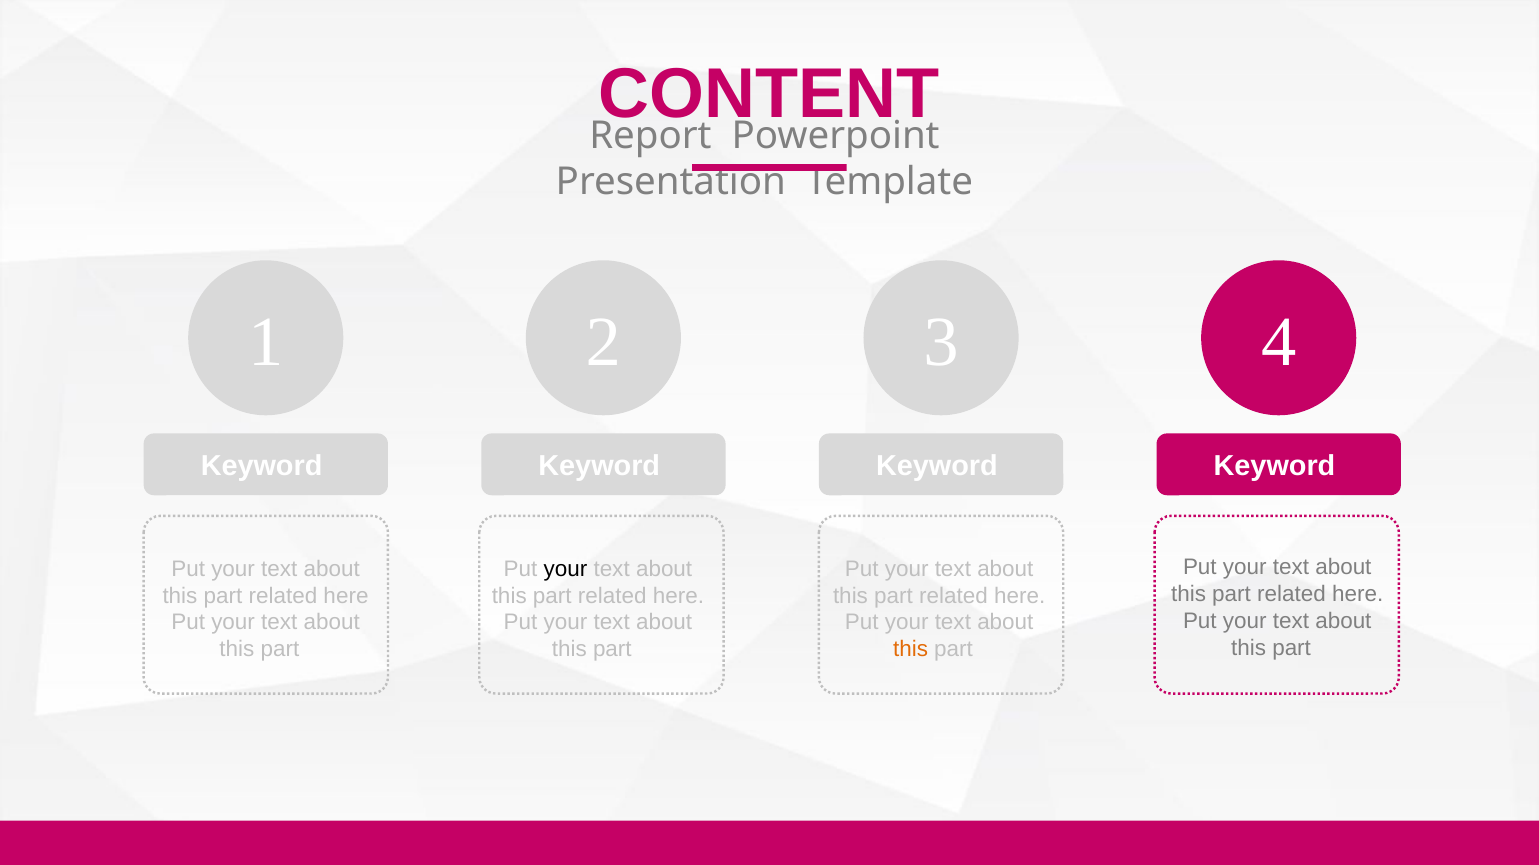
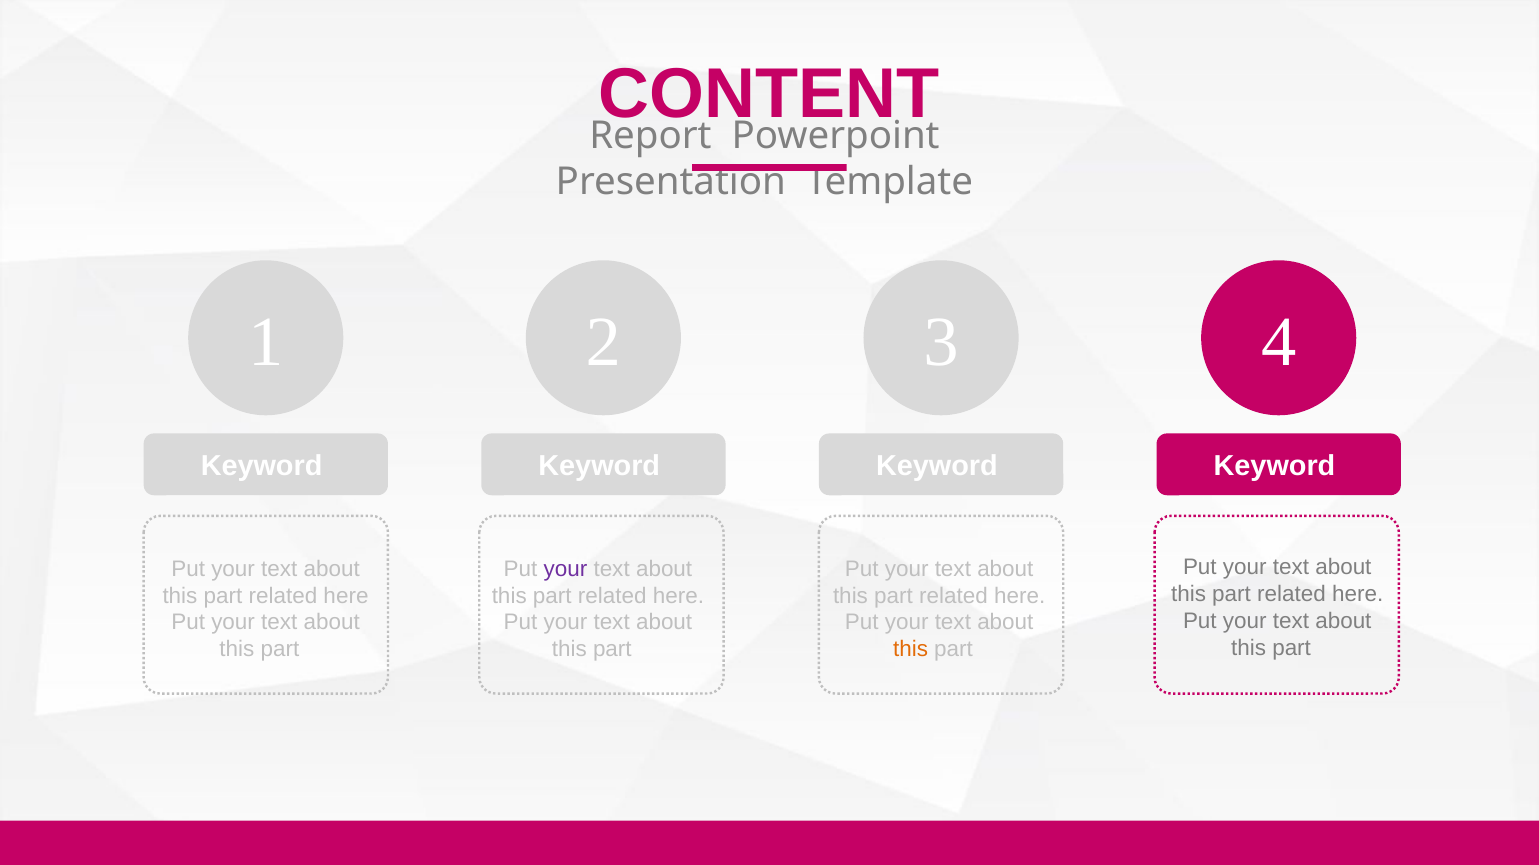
your colour: black -> purple (565, 569)
